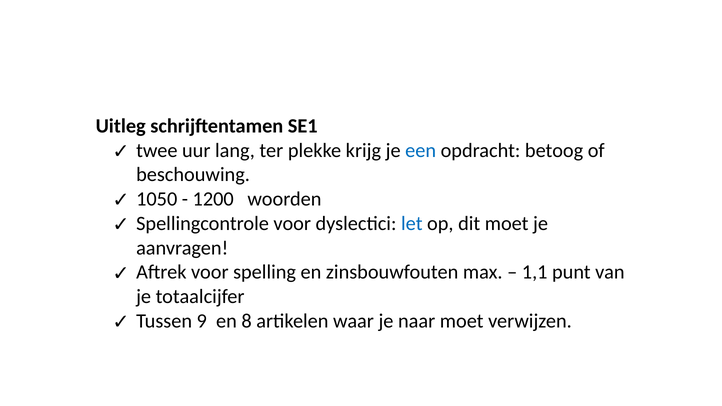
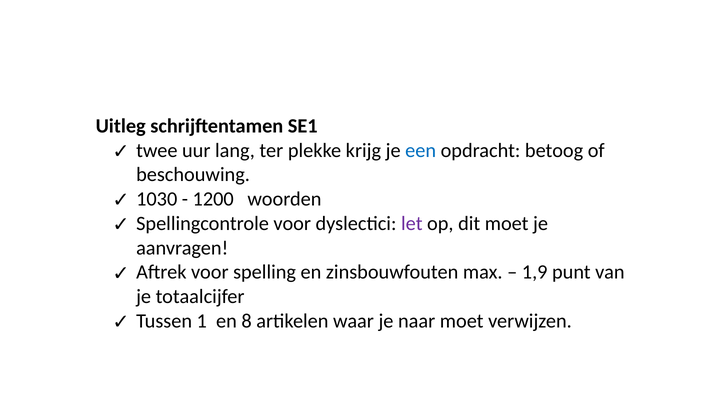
1050: 1050 -> 1030 (157, 199)
let colour: blue -> purple (412, 224)
1,1: 1,1 -> 1,9 (535, 272)
9: 9 -> 1 (202, 321)
